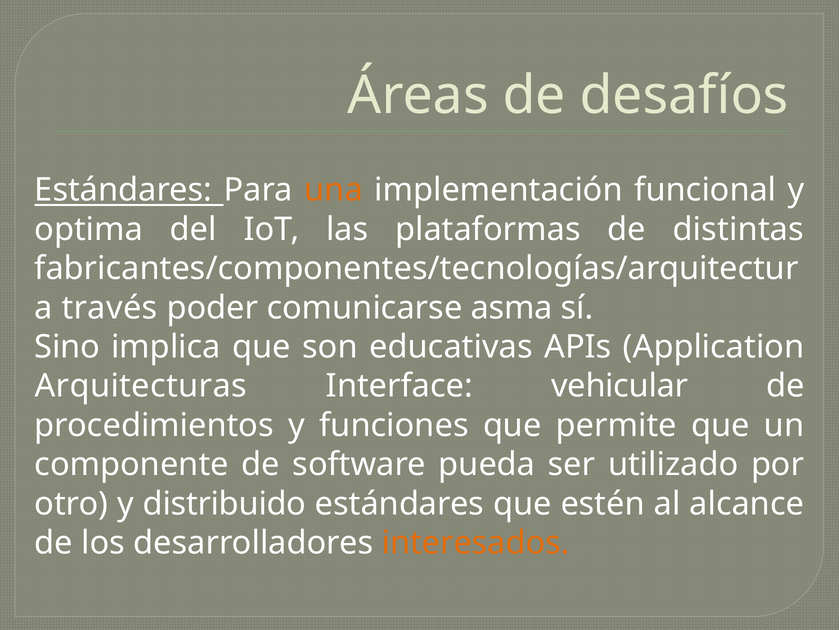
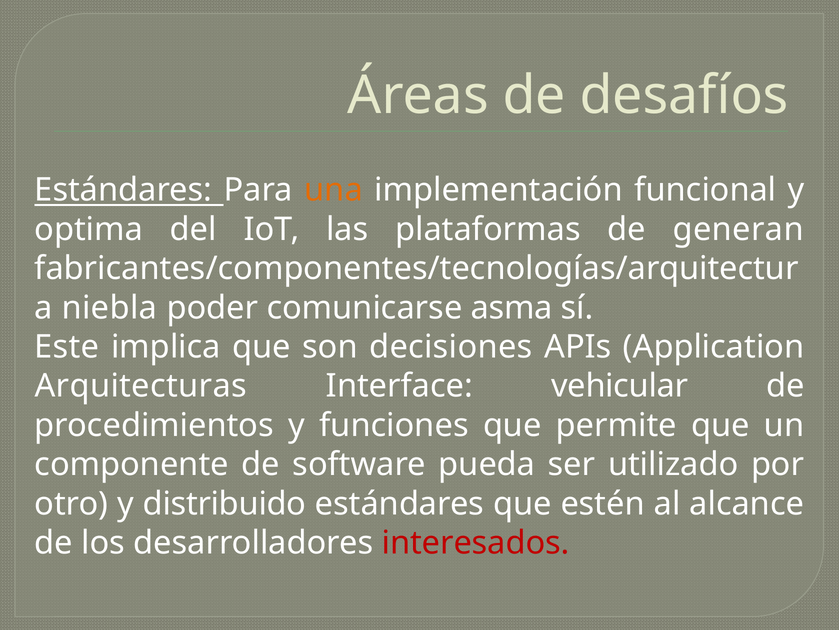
distintas: distintas -> generan (738, 229)
través: través -> niebla (109, 307)
Sino: Sino -> Este (67, 347)
educativas: educativas -> decisiones (451, 347)
interesados colour: orange -> red (476, 542)
